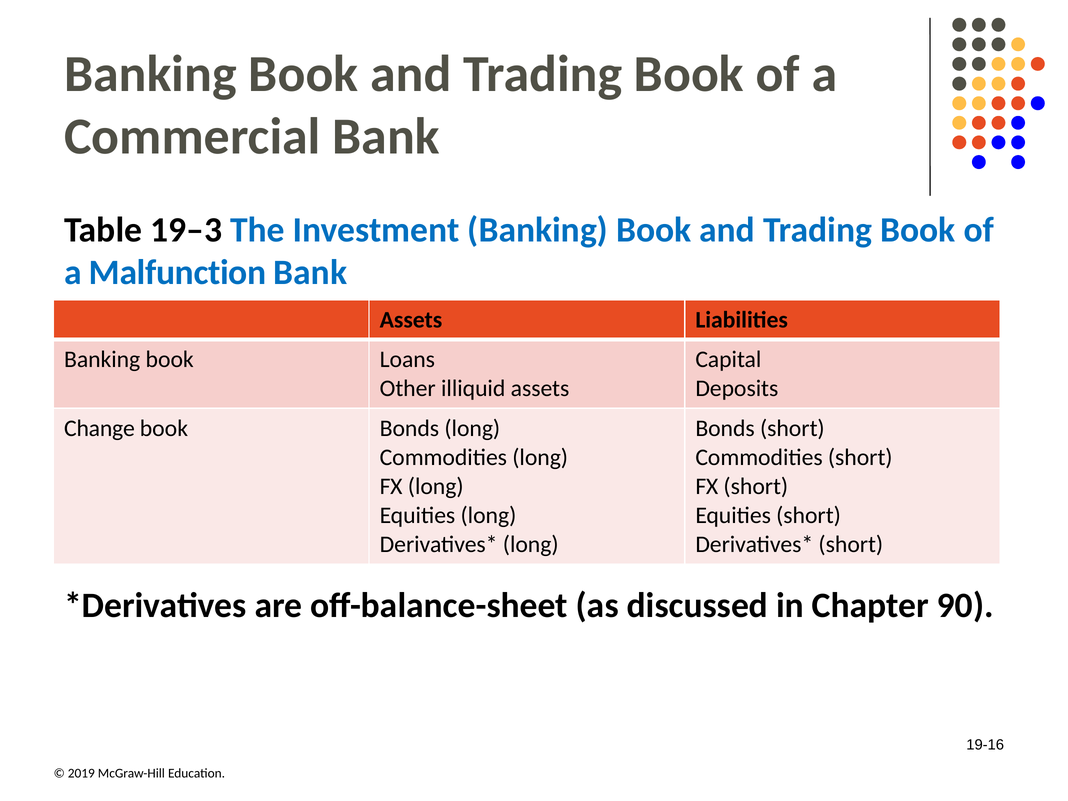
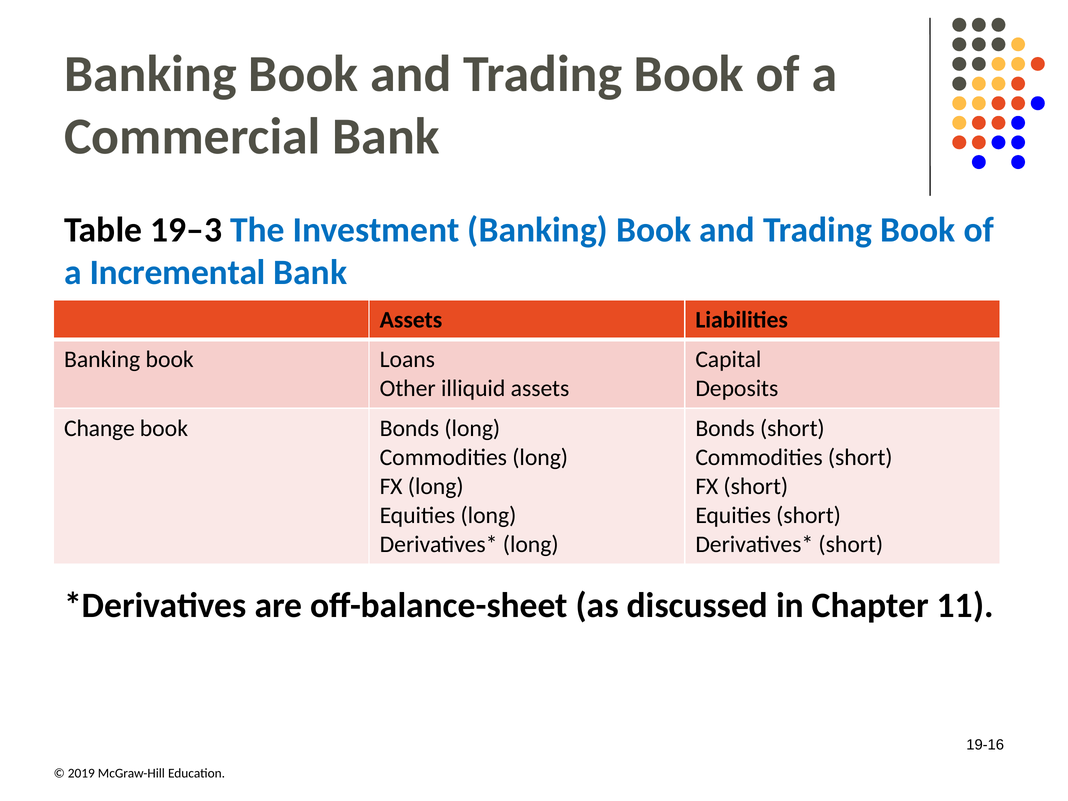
Malfunction: Malfunction -> Incremental (178, 273)
90: 90 -> 11 (965, 606)
